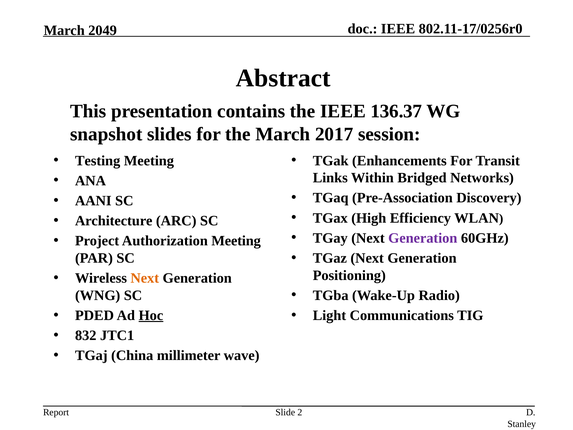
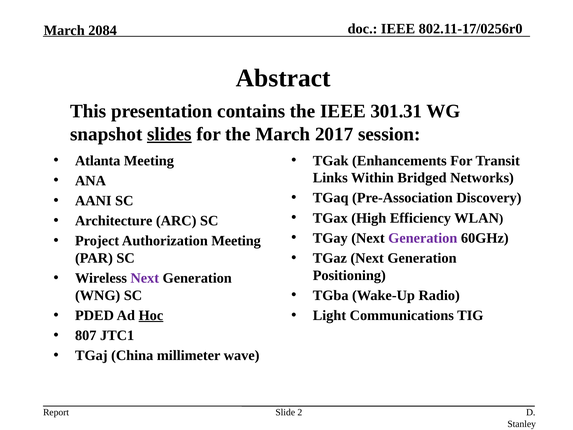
2049: 2049 -> 2084 (103, 31)
136.37: 136.37 -> 301.31 (396, 111)
slides underline: none -> present (169, 134)
Testing: Testing -> Atlanta (98, 161)
Next colour: orange -> purple (145, 278)
832: 832 -> 807 (86, 335)
